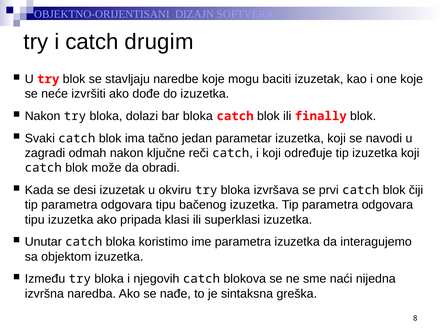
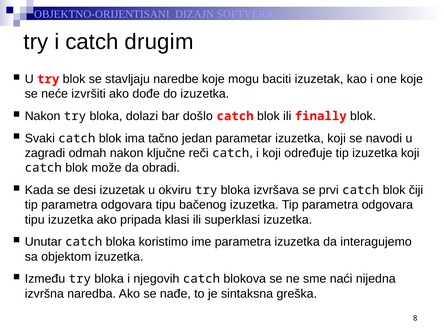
bar bloka: bloka -> došlo (198, 116)
